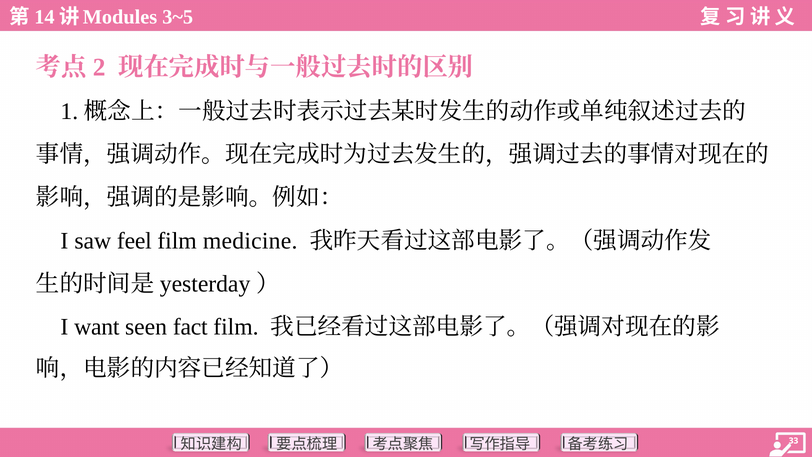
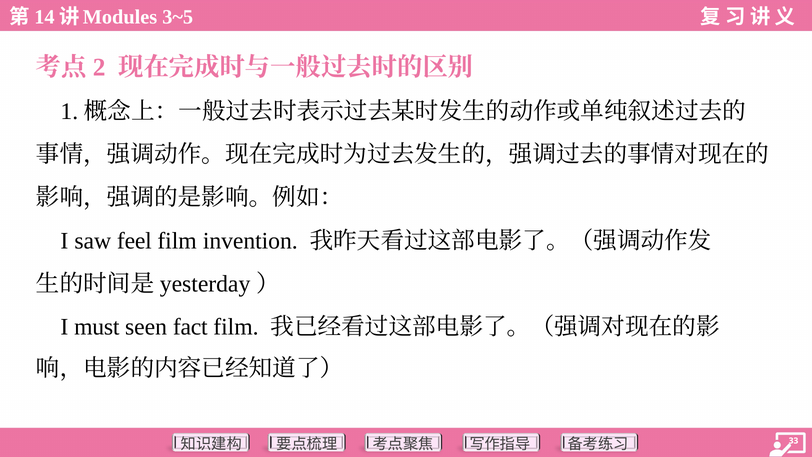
medicine: medicine -> invention (250, 241)
want: want -> must (97, 327)
